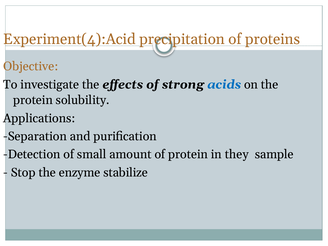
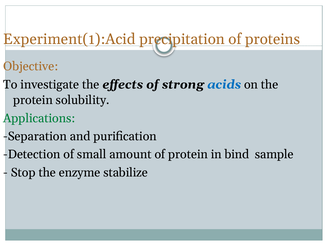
Experiment(4):Acid: Experiment(4):Acid -> Experiment(1):Acid (69, 39)
Applications colour: black -> green (39, 118)
they: they -> bind (237, 154)
